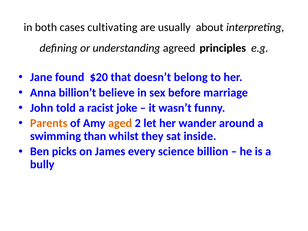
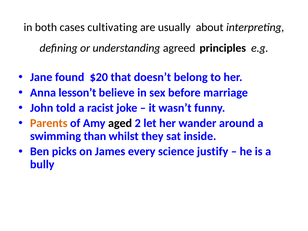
billion’t: billion’t -> lesson’t (77, 93)
aged colour: orange -> black (120, 123)
billion: billion -> justify (213, 152)
